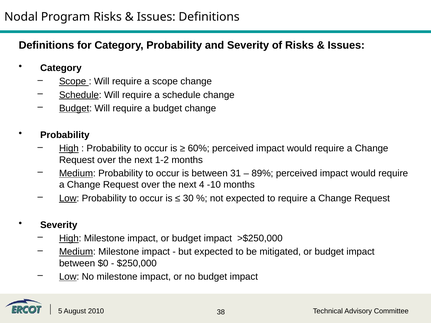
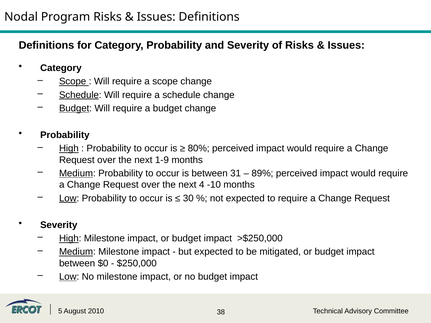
60%: 60% -> 80% (199, 149)
1-2: 1-2 -> 1-9 (162, 160)
